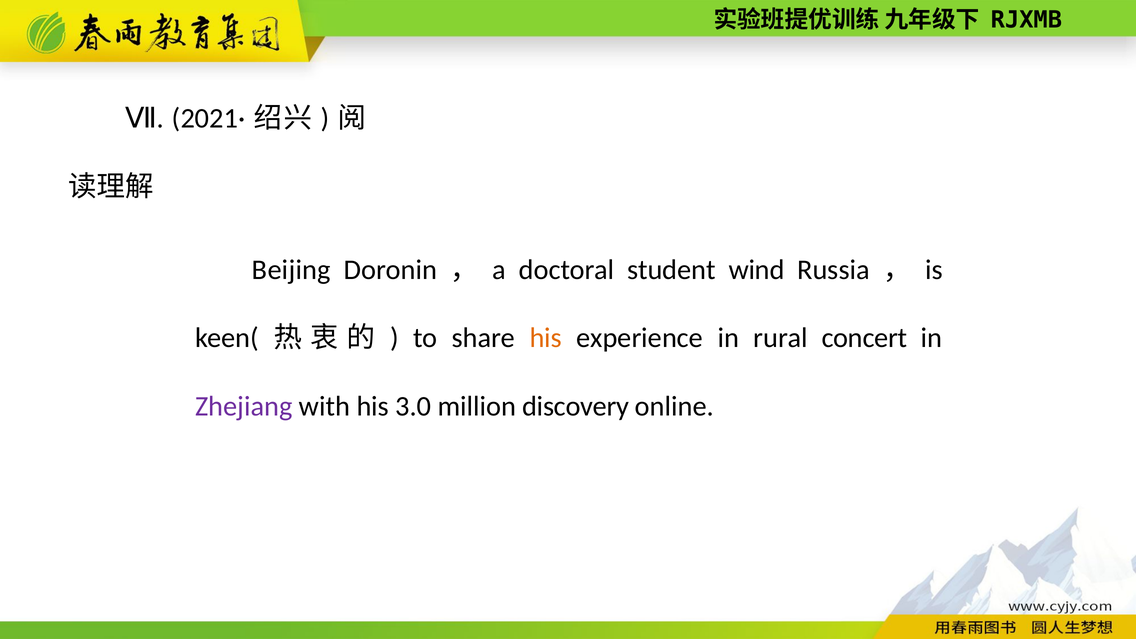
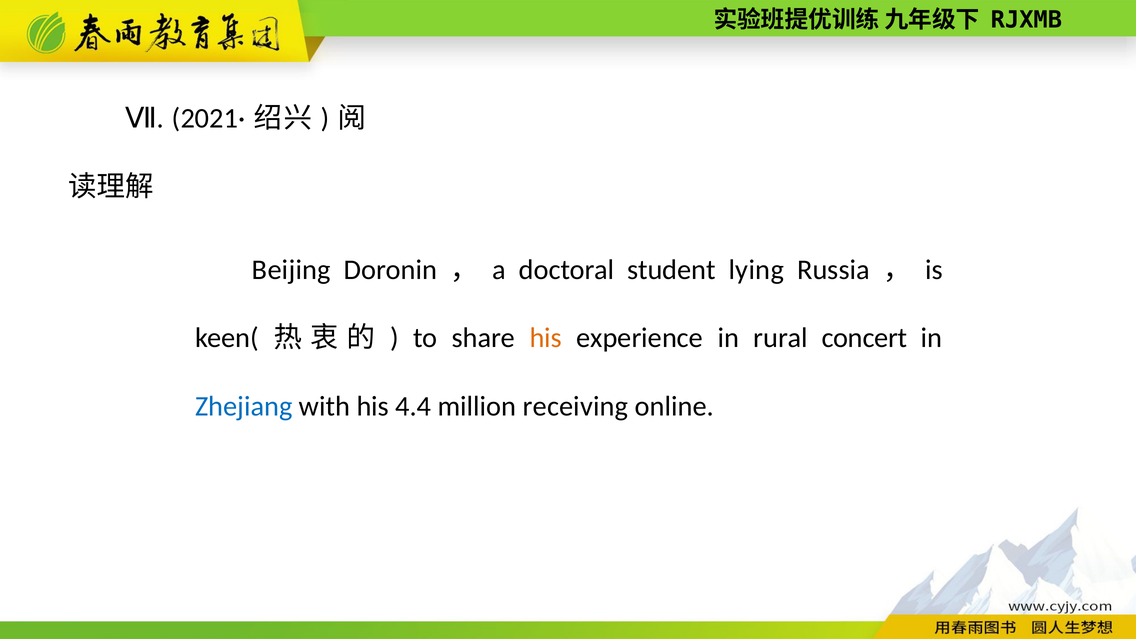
wind: wind -> lying (756, 270)
Zhejiang colour: purple -> blue (244, 406)
3.0: 3.0 -> 4.4 (413, 406)
discovery: discovery -> receiving (575, 406)
